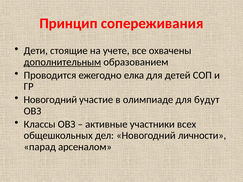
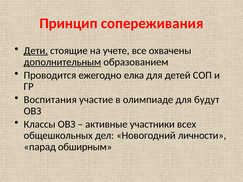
Дети underline: none -> present (36, 51)
Новогодний: Новогодний -> Воспитания (50, 100)
арсеналом: арсеналом -> обширным (85, 147)
